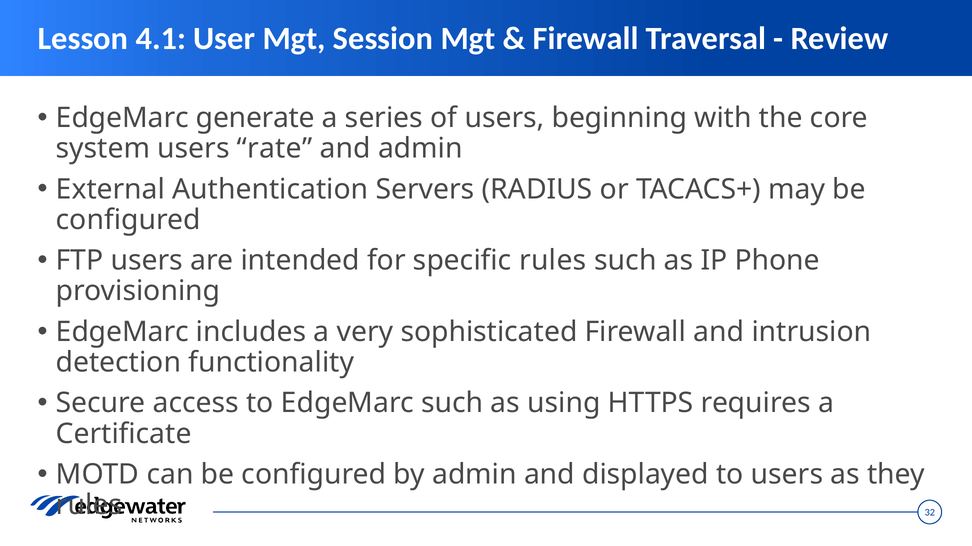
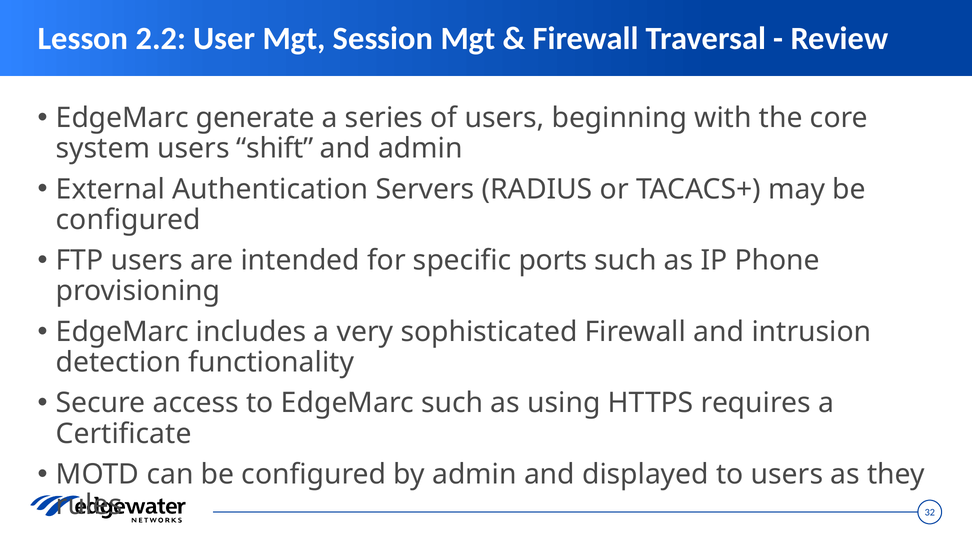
4.1: 4.1 -> 2.2 (161, 39)
rate: rate -> shift (275, 149)
specific rules: rules -> ports (553, 261)
